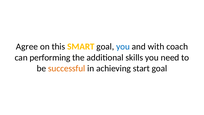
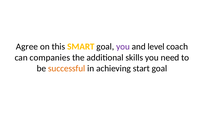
you colour: blue -> purple (123, 47)
with: with -> level (156, 47)
performing: performing -> companies (50, 57)
